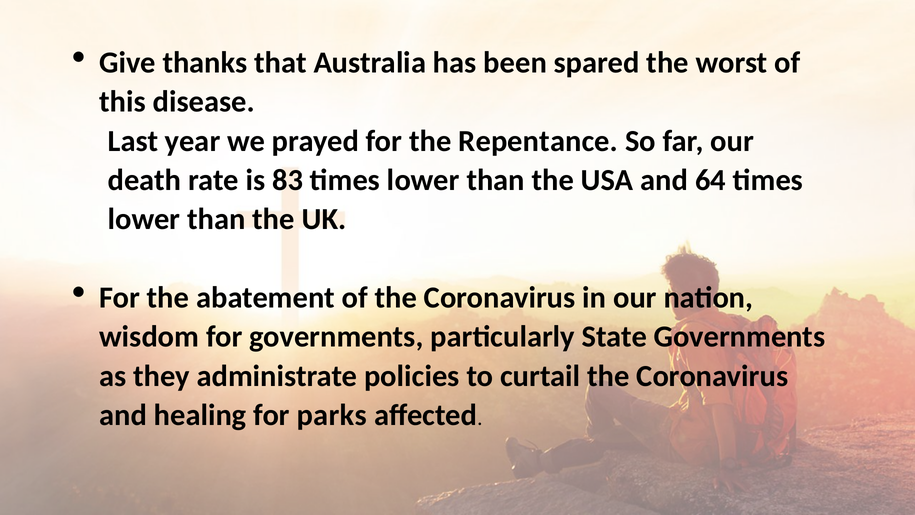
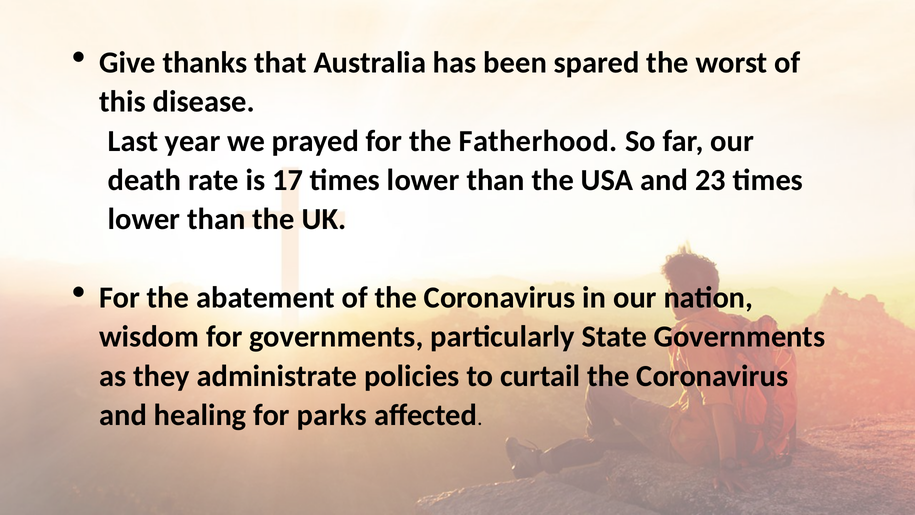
Repentance: Repentance -> Fatherhood (538, 141)
83: 83 -> 17 (288, 180)
64: 64 -> 23 (710, 180)
